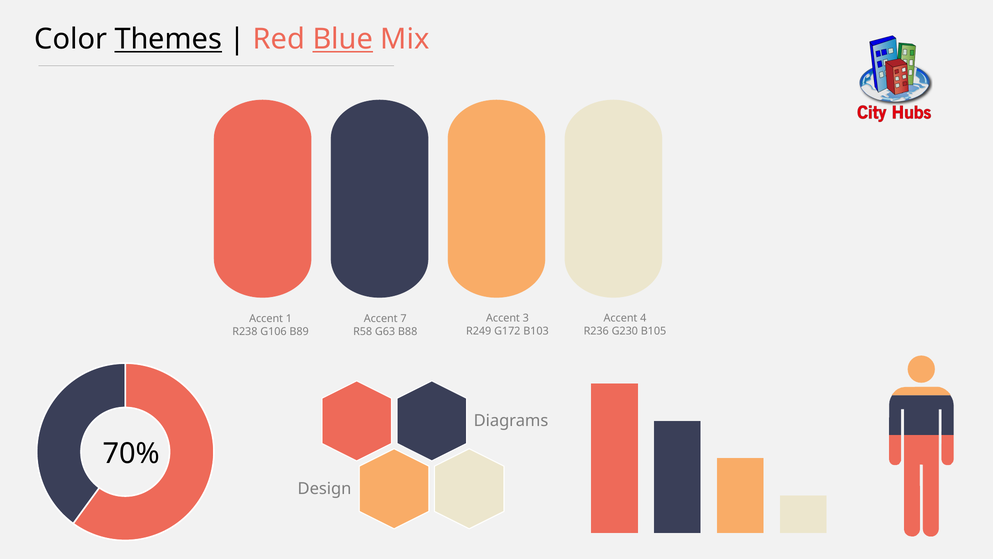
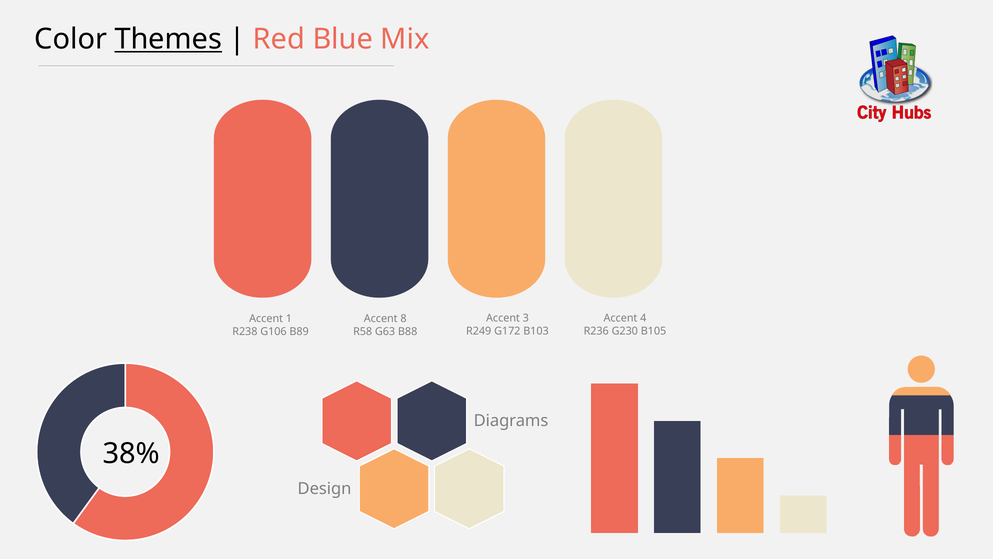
Blue underline: present -> none (343, 39)
7: 7 -> 8 (403, 318)
70%: 70% -> 38% (131, 453)
